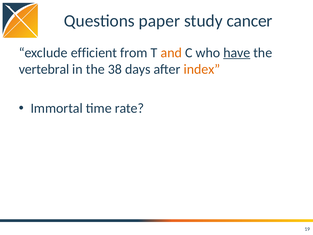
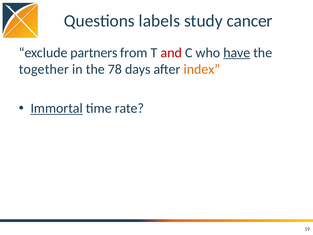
paper: paper -> labels (159, 21)
efficient: efficient -> partners (94, 53)
and colour: orange -> red (171, 53)
vertebral: vertebral -> together (44, 69)
38: 38 -> 78 (115, 69)
Immortal underline: none -> present (57, 108)
